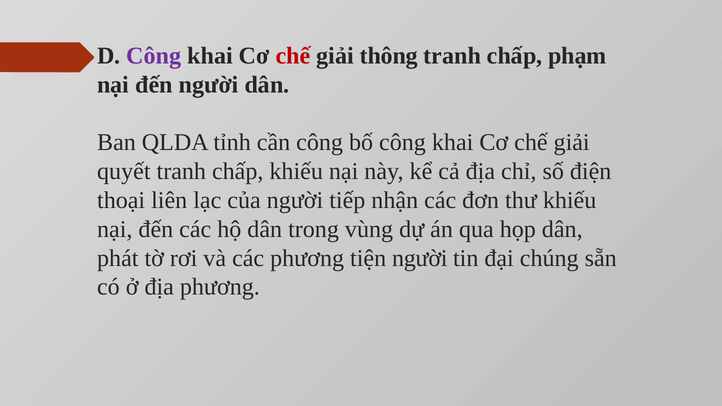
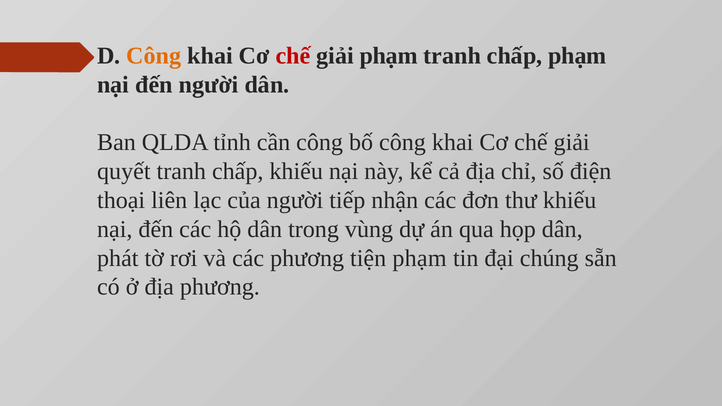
Công colour: purple -> orange (154, 56)
giải thông: thông -> phạm (389, 56)
tiện người: người -> phạm (420, 258)
